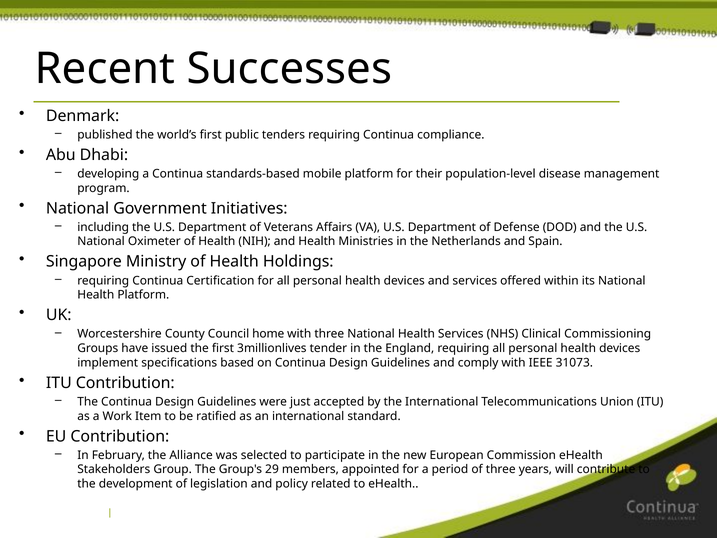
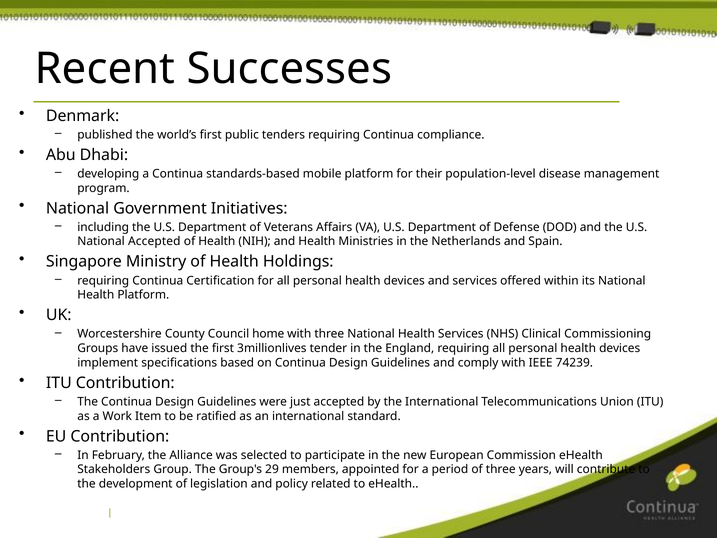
National Oximeter: Oximeter -> Accepted (154, 241)
31073: 31073 -> 74239 (574, 363)
